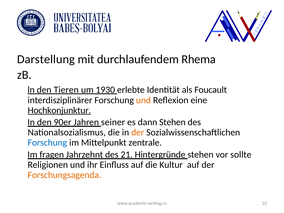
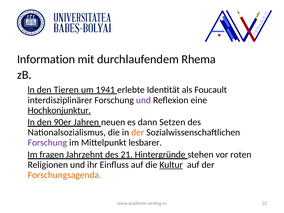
Darstellung: Darstellung -> Information (46, 59)
1930: 1930 -> 1941 (105, 90)
und colour: orange -> purple (143, 100)
seiner: seiner -> neuen (113, 122)
dann Stehen: Stehen -> Setzen (172, 122)
Forschung colour: blue -> purple (47, 143)
zentrale: zentrale -> lesbarer (145, 143)
sollte: sollte -> roten (241, 155)
Kultur underline: none -> present (171, 165)
